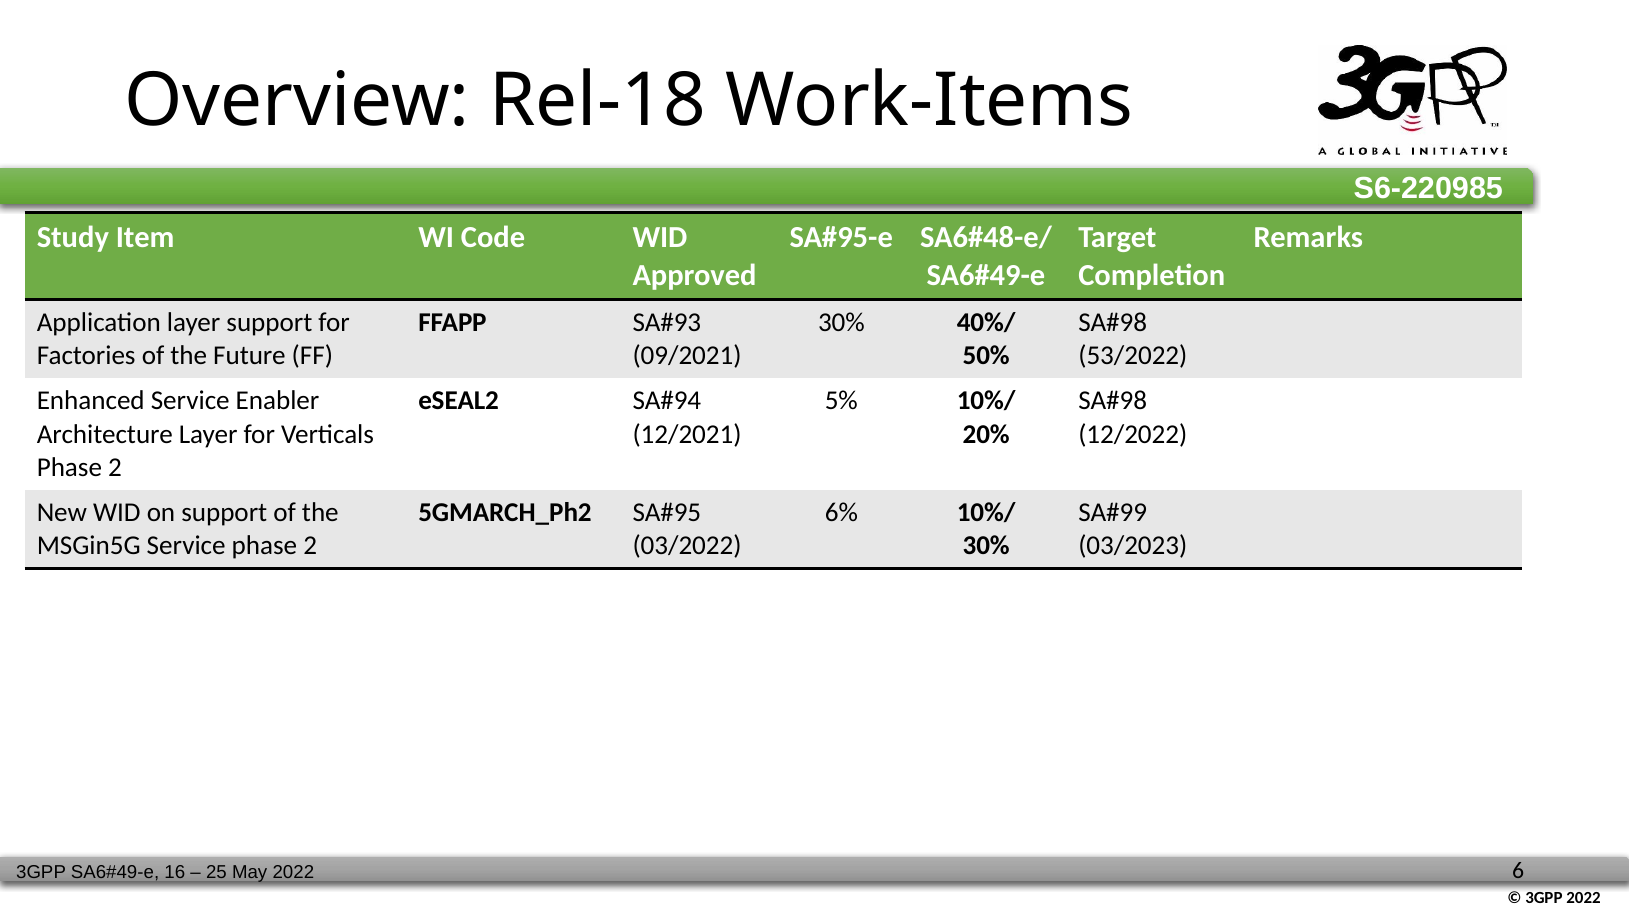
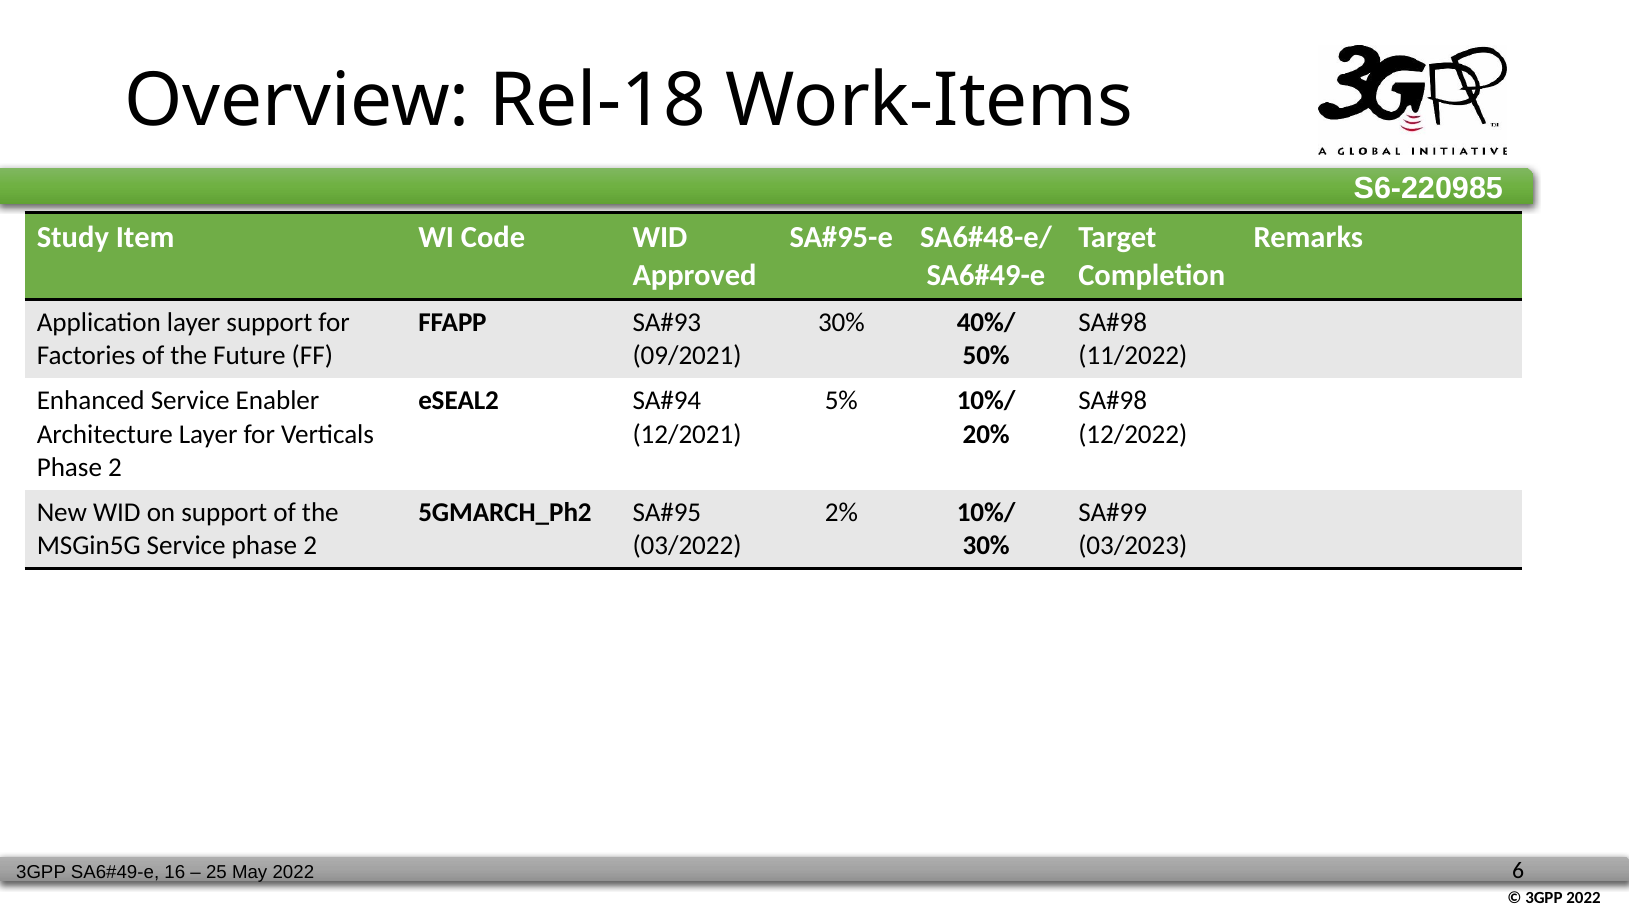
53/2022: 53/2022 -> 11/2022 (1133, 356)
6%: 6% -> 2% (841, 513)
